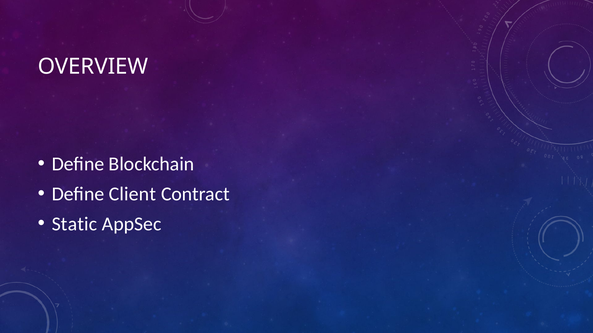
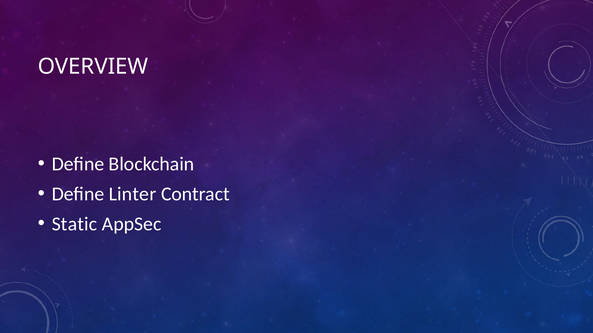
Client: Client -> Linter (132, 194)
